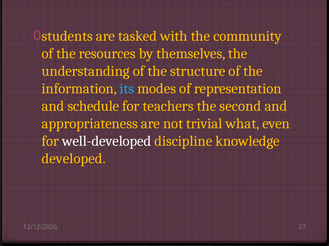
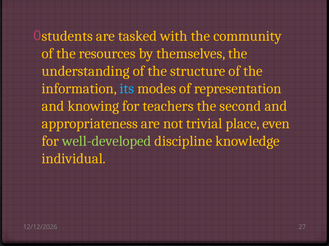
schedule: schedule -> knowing (93, 106)
what: what -> place (243, 124)
well-developed colour: white -> light green (107, 141)
developed: developed -> individual (74, 159)
